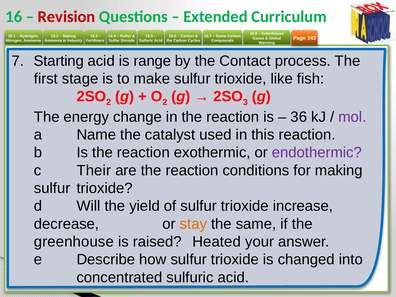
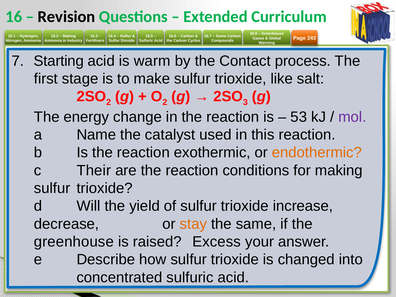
Revision colour: red -> black (66, 17)
range: range -> warm (152, 61)
fish: fish -> salt (311, 79)
36: 36 -> 53 (299, 117)
endothermic colour: purple -> orange (317, 153)
Heated: Heated -> Excess (217, 242)
